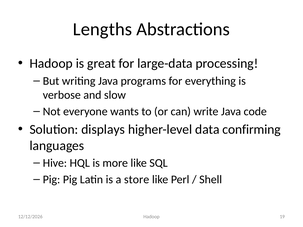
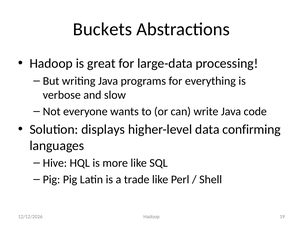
Lengths: Lengths -> Buckets (103, 29)
store: store -> trade (137, 180)
